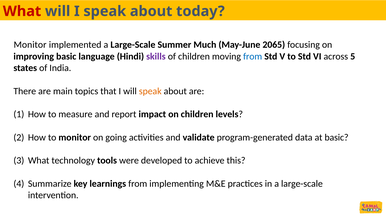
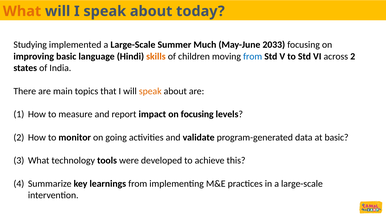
What colour: red -> orange (22, 11)
Monitor: Monitor -> Studying (30, 45)
2065: 2065 -> 2033 (274, 45)
skills colour: purple -> orange (156, 56)
across 5: 5 -> 2 (353, 56)
on children: children -> focusing (197, 114)
